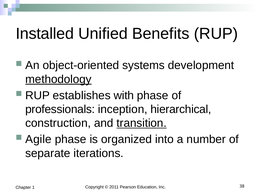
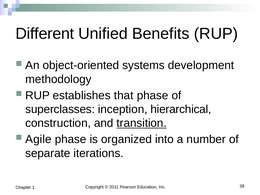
Installed: Installed -> Different (45, 34)
methodology underline: present -> none (58, 79)
with: with -> that (124, 95)
professionals: professionals -> superclasses (60, 109)
